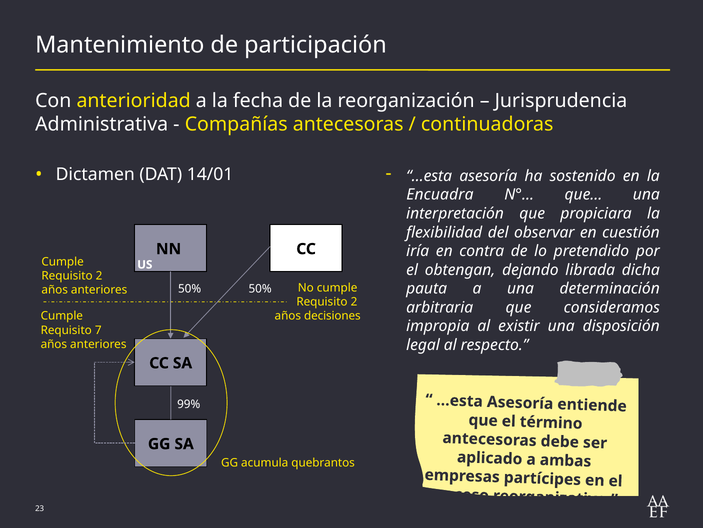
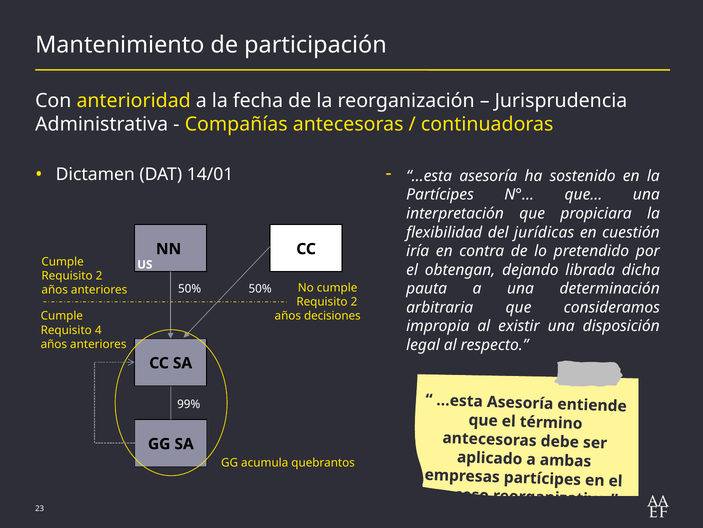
Encuadra: Encuadra -> Partícipes (440, 195)
observar: observar -> jurídicas (544, 232)
7: 7 -> 4 (98, 330)
